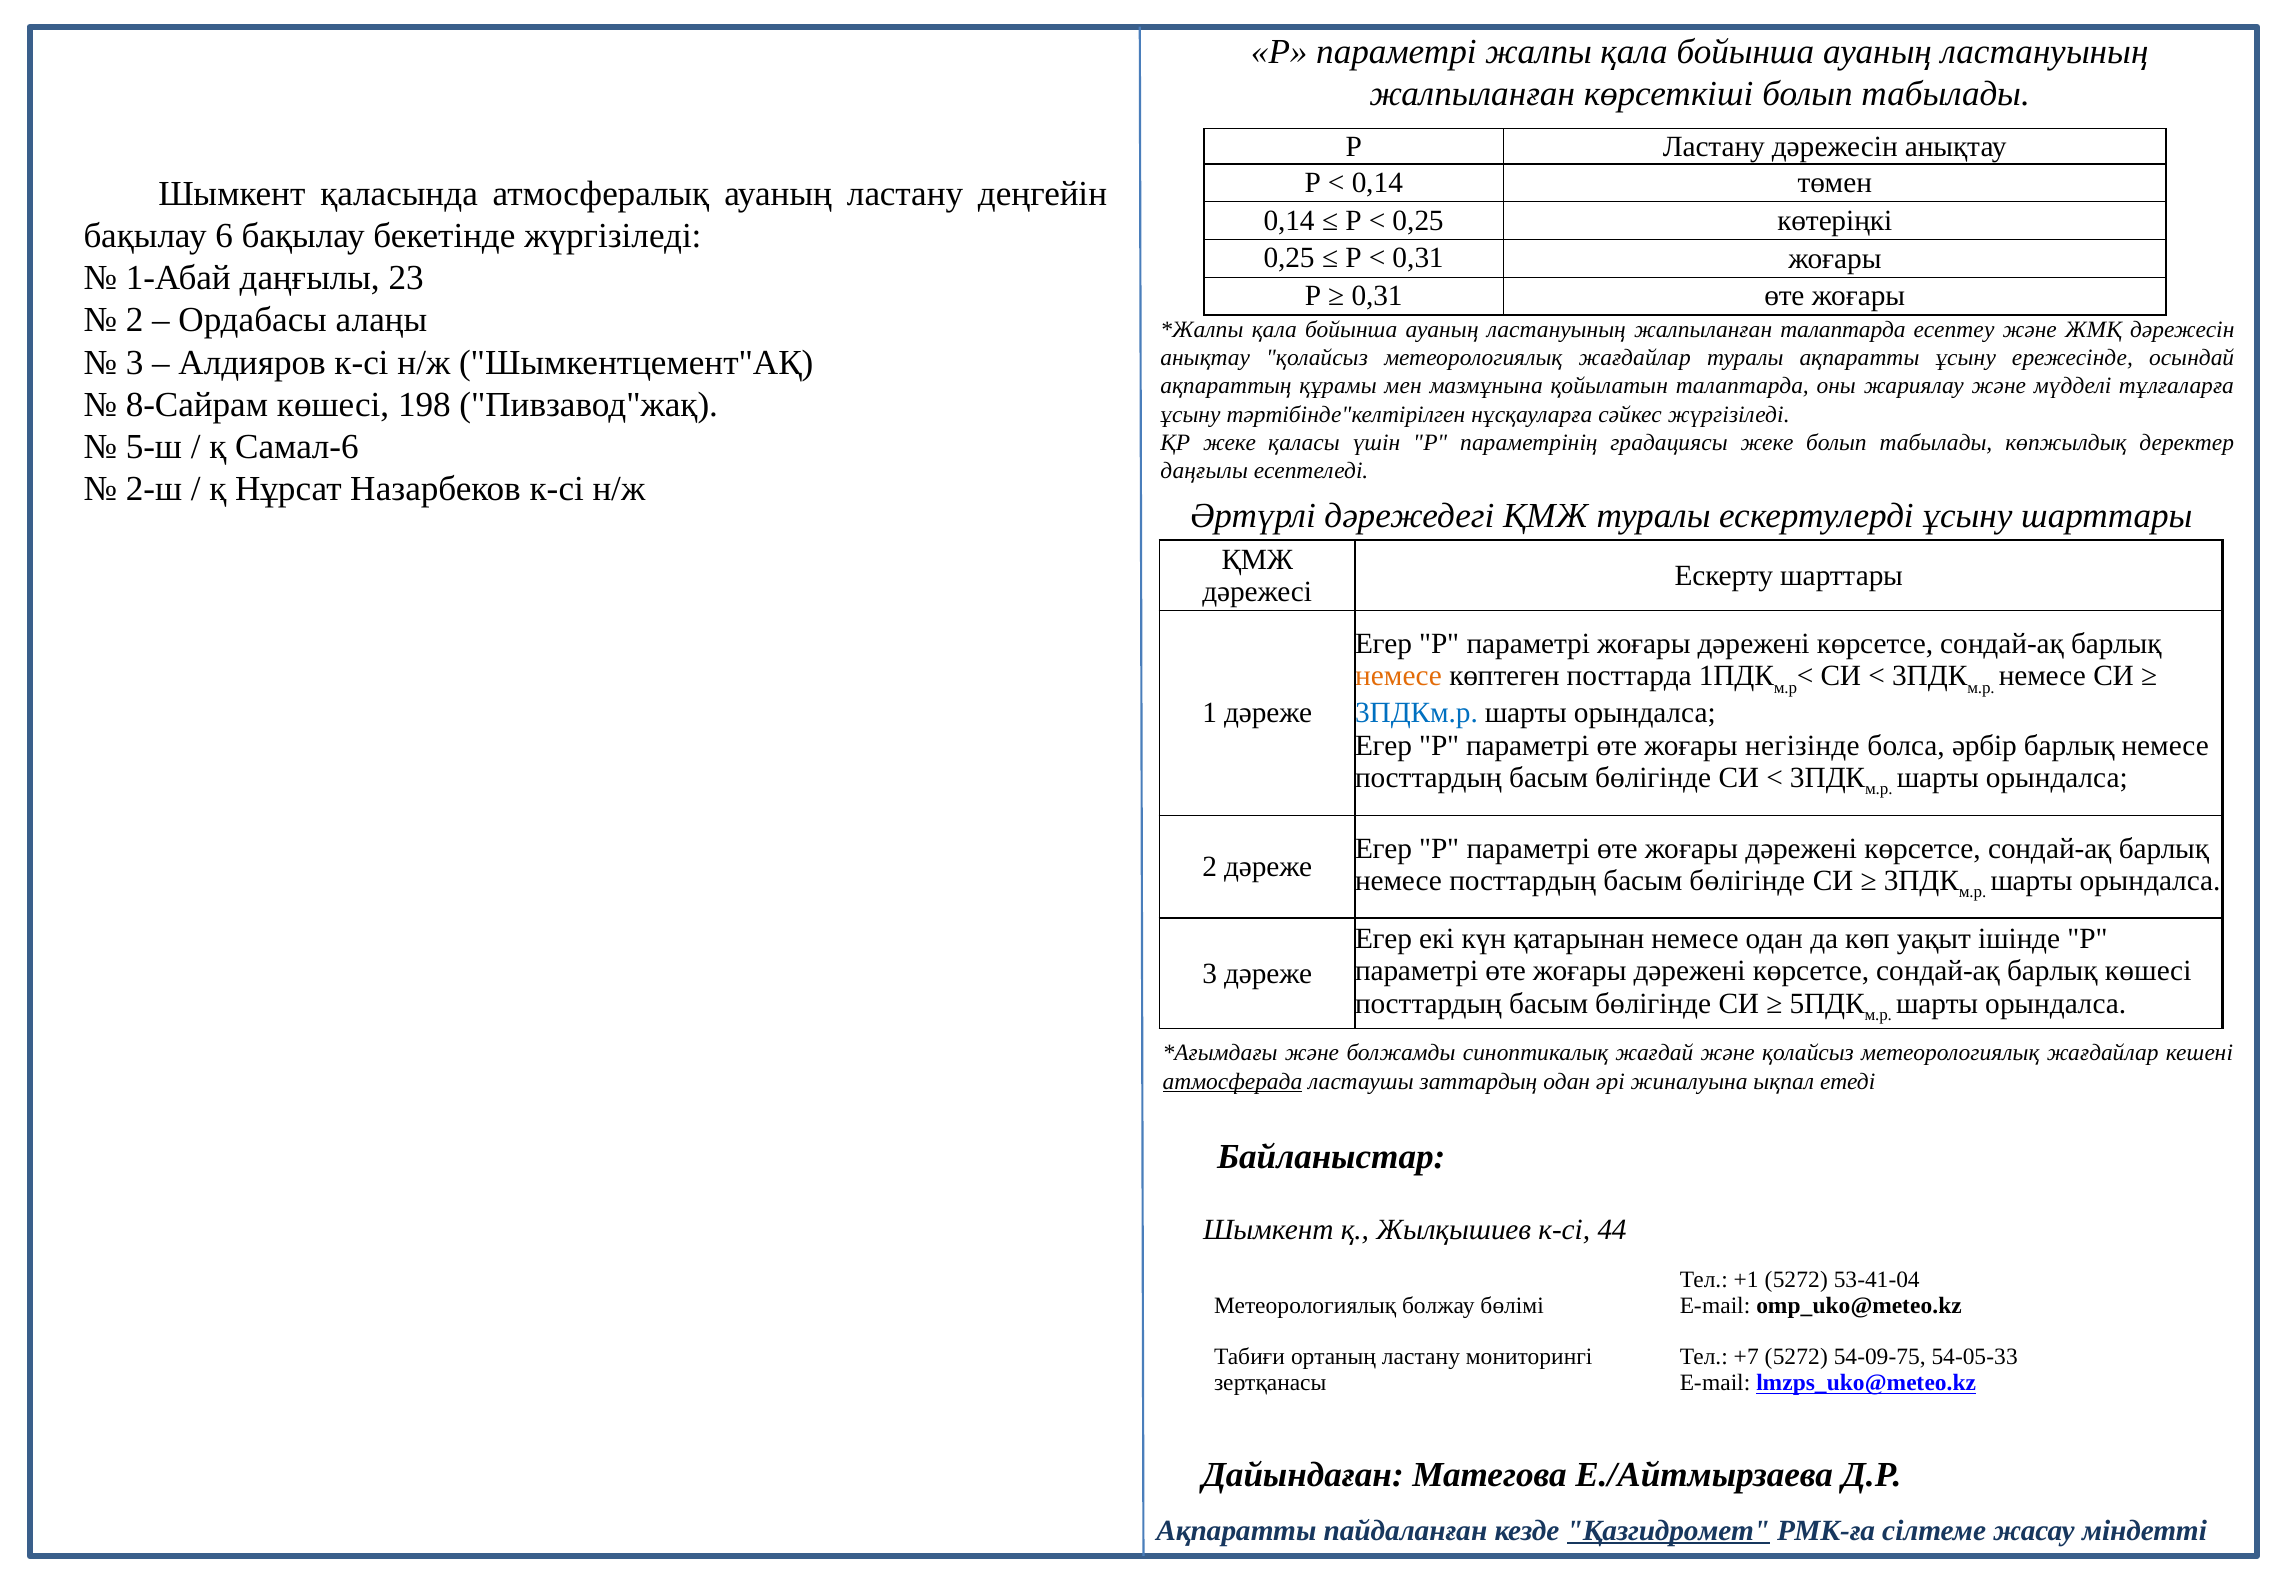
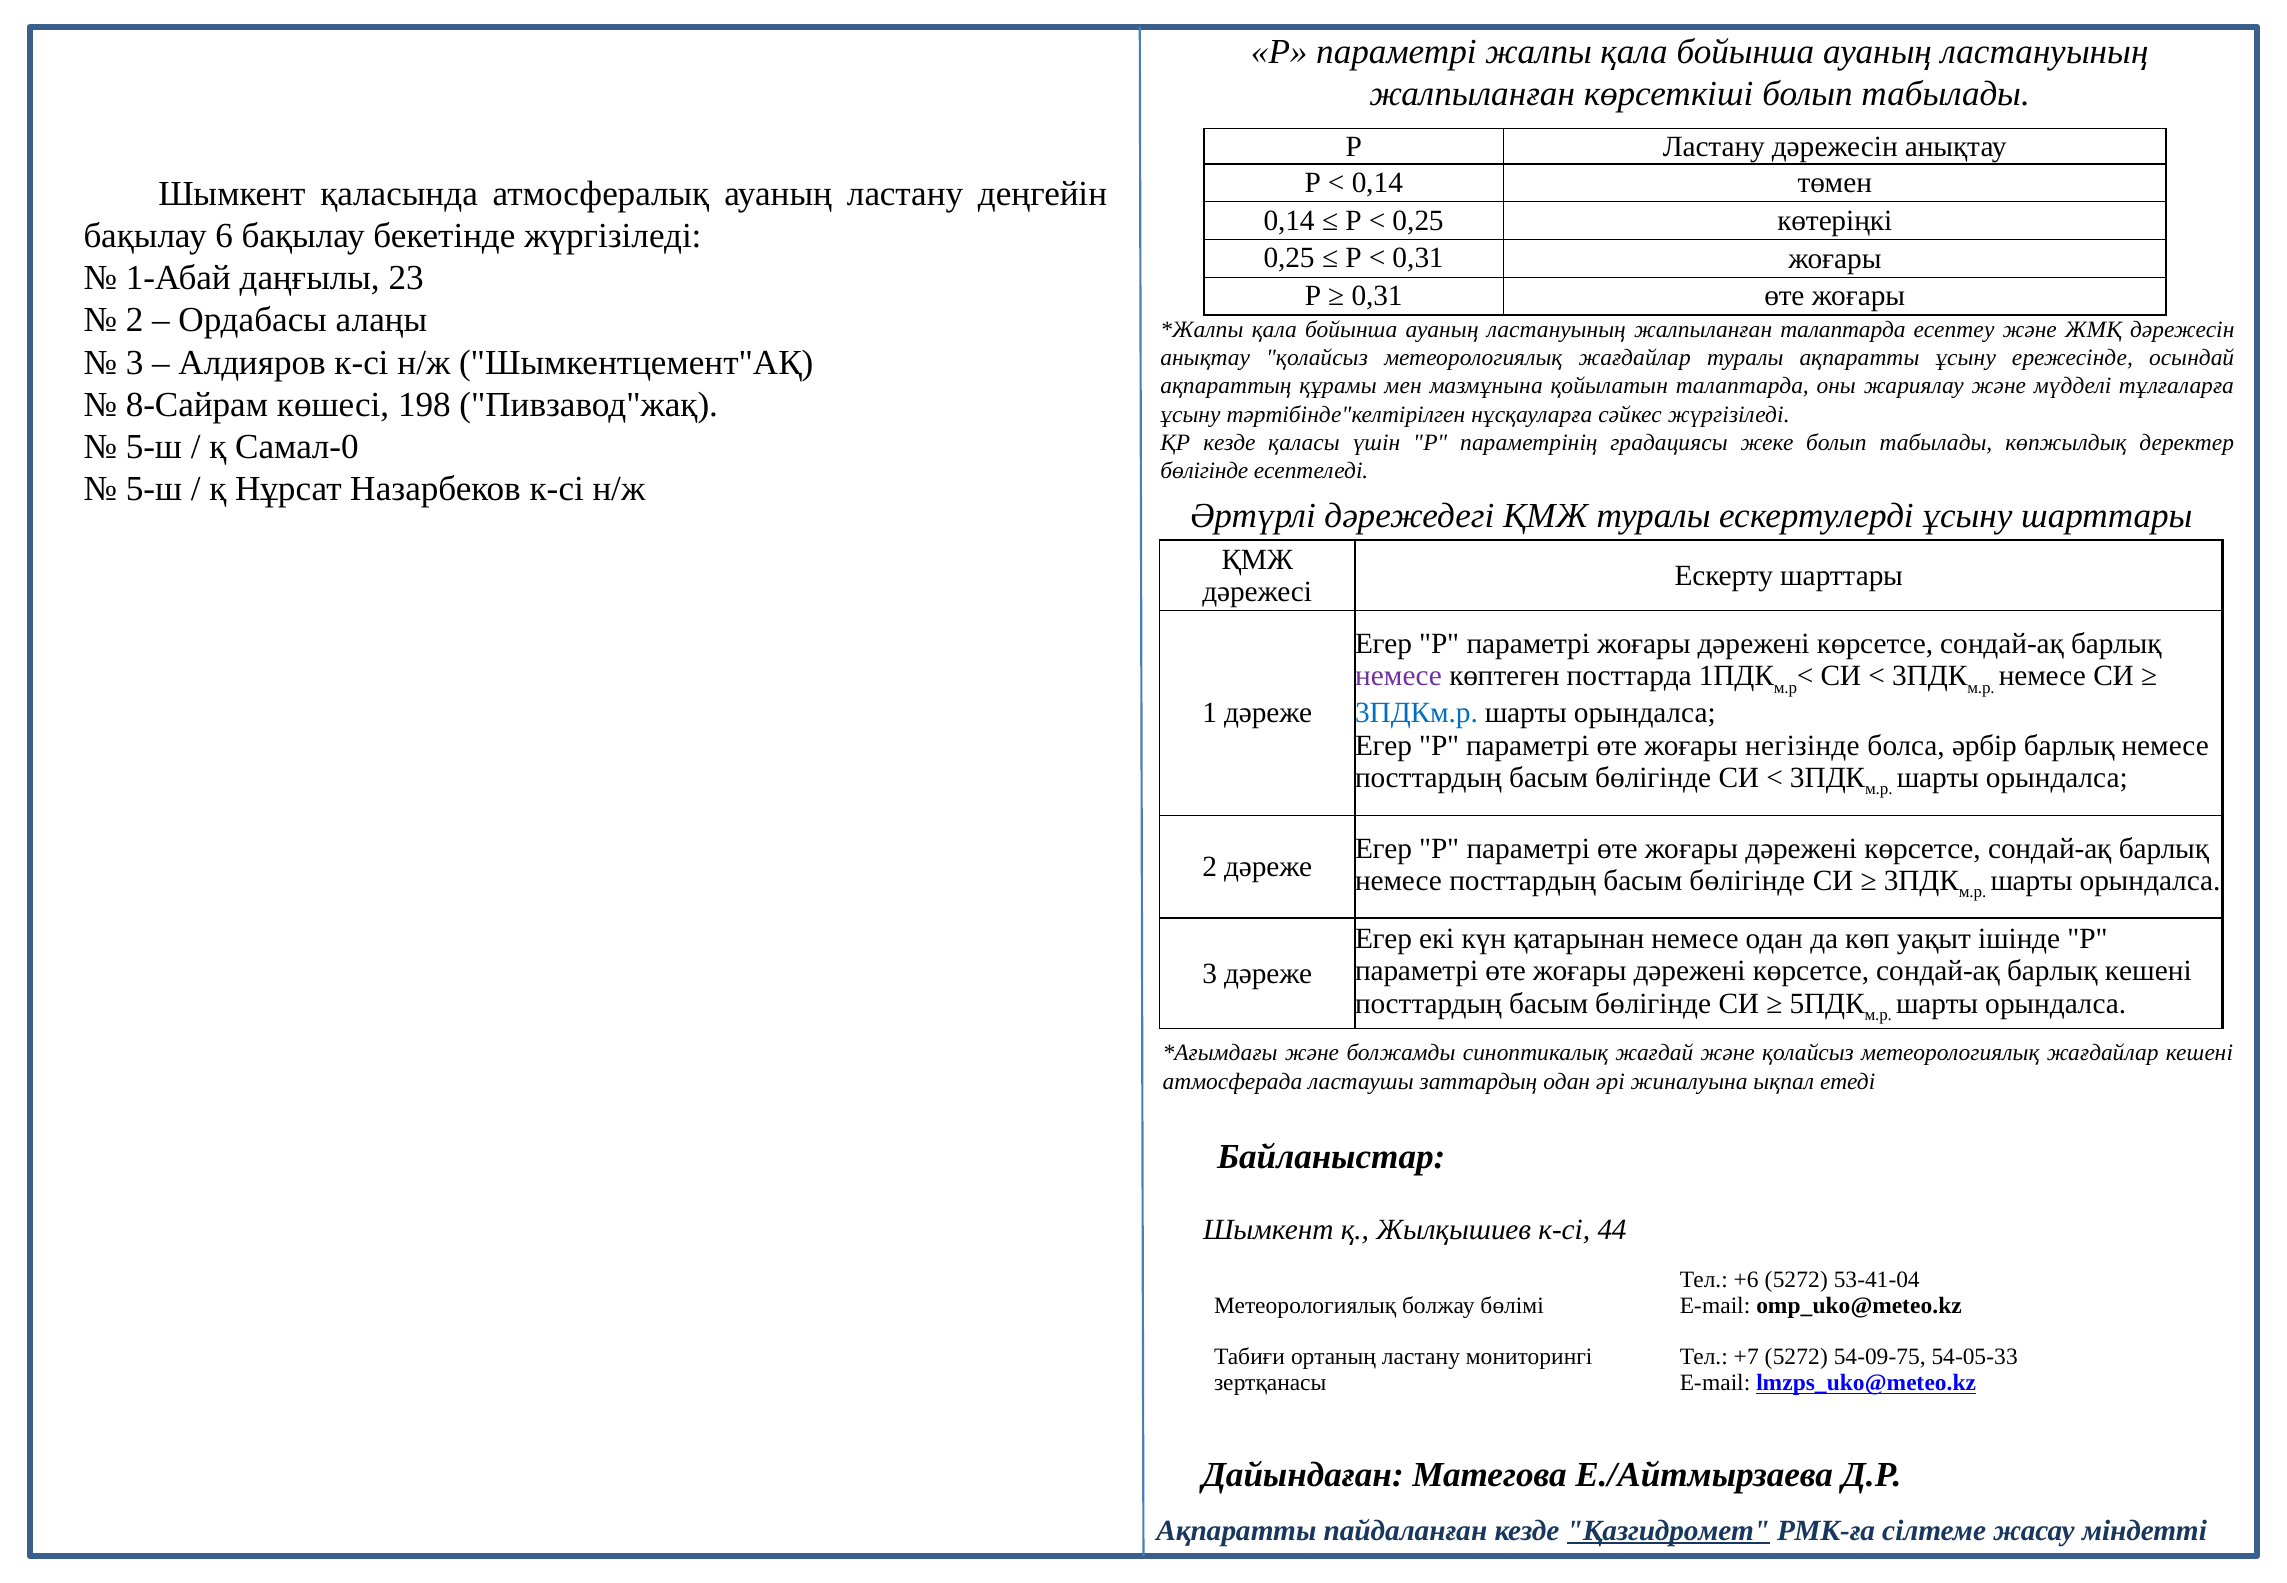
Самал-6: Самал-6 -> Самал-0 (297, 447)
ҚР жеке: жеке -> кезде (1229, 442)
даңғылы: даңғылы -> бөлігінде (1204, 471)
2-ш: 2-ш -> 5-ш (154, 489)
немесе colour: orange -> purple (1398, 676)
барлық көшесі: көшесі -> кешені (2148, 971)
атмосферада underline: present -> none (1232, 1082)
+1: +1 -> +6 (1746, 1280)
